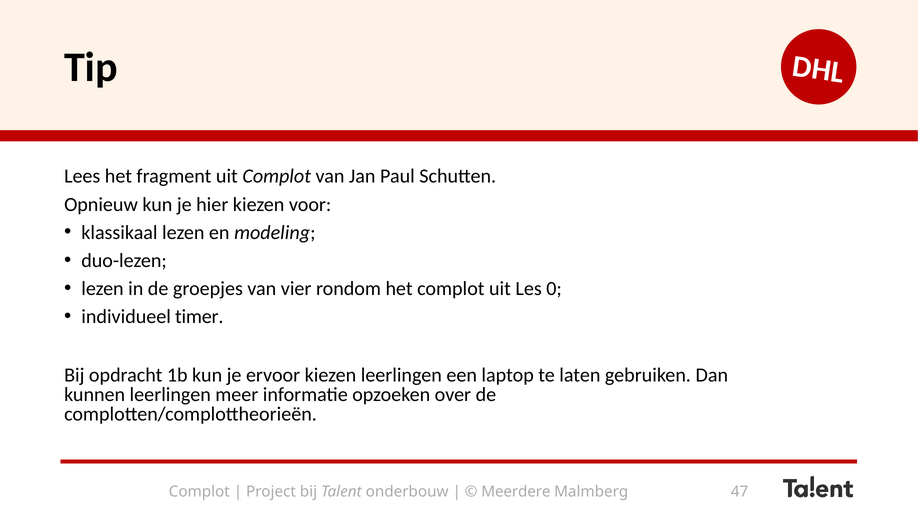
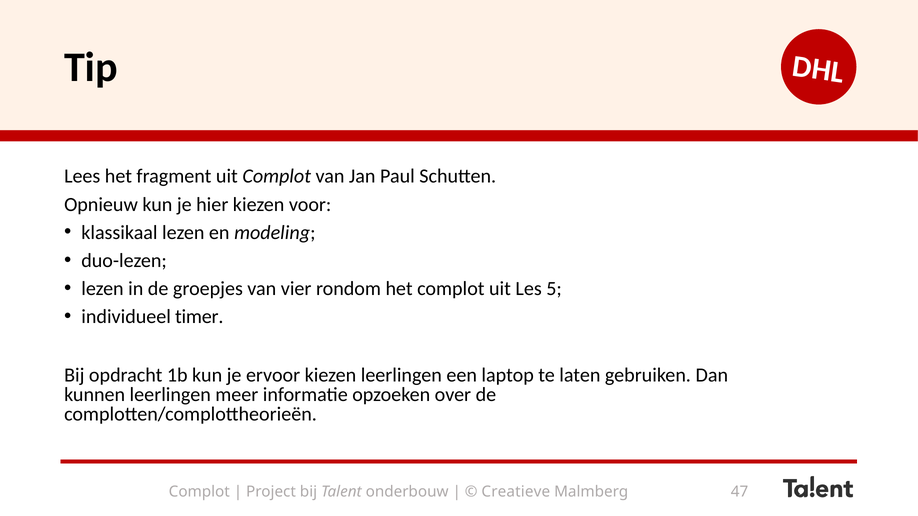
0: 0 -> 5 (554, 289)
Meerdere: Meerdere -> Creatieve (516, 492)
